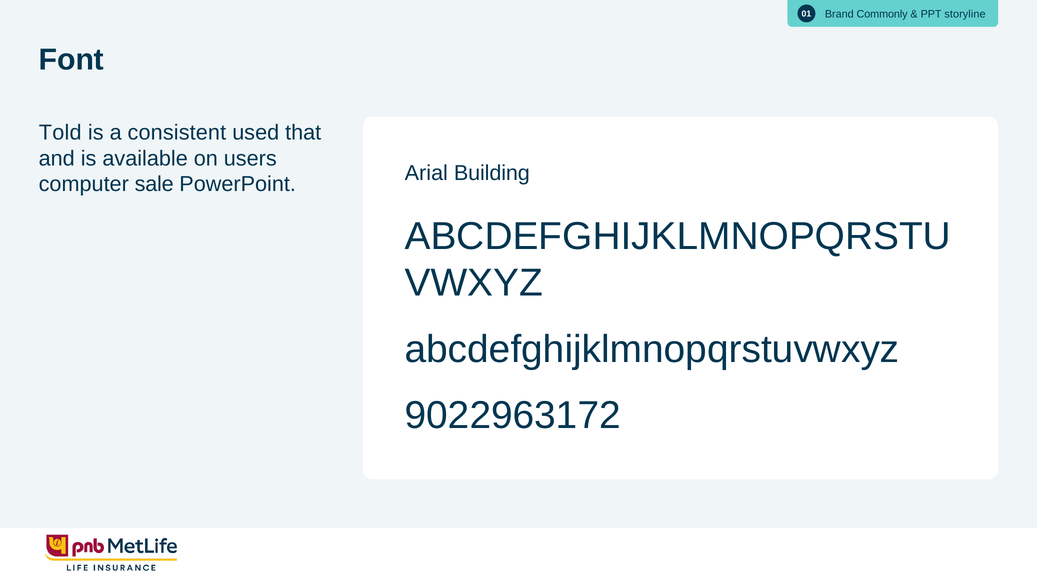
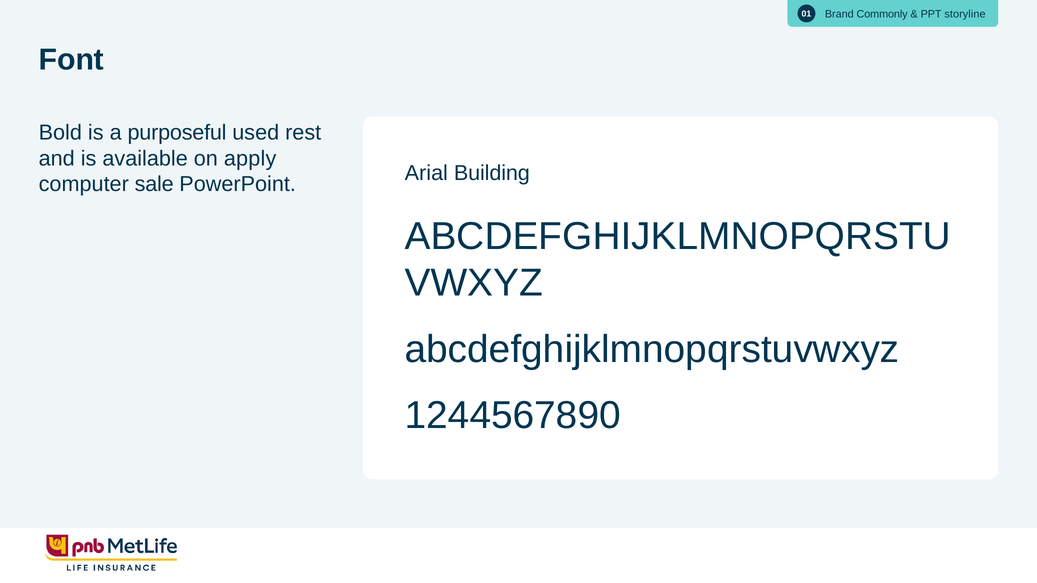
Told: Told -> Bold (60, 133)
consistent: consistent -> purposeful (177, 133)
that: that -> rest (303, 133)
users: users -> apply (250, 159)
9022963172: 9022963172 -> 1244567890 (513, 416)
